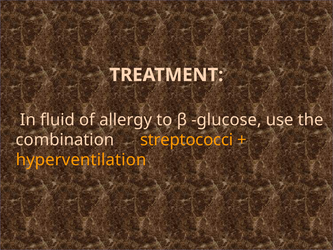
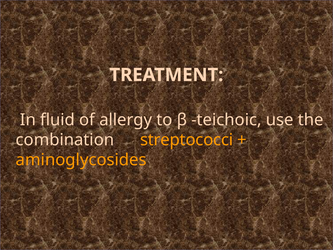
glucose: glucose -> teichoic (226, 120)
hyperventilation: hyperventilation -> aminoglycosides (81, 160)
